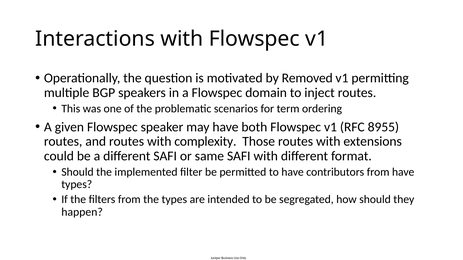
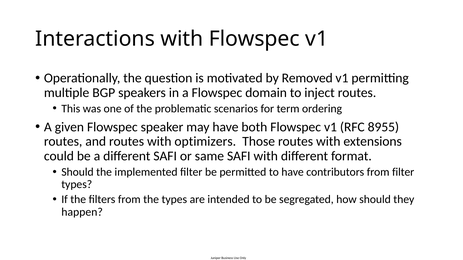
complexity: complexity -> optimizers (205, 142)
from have: have -> filter (403, 172)
